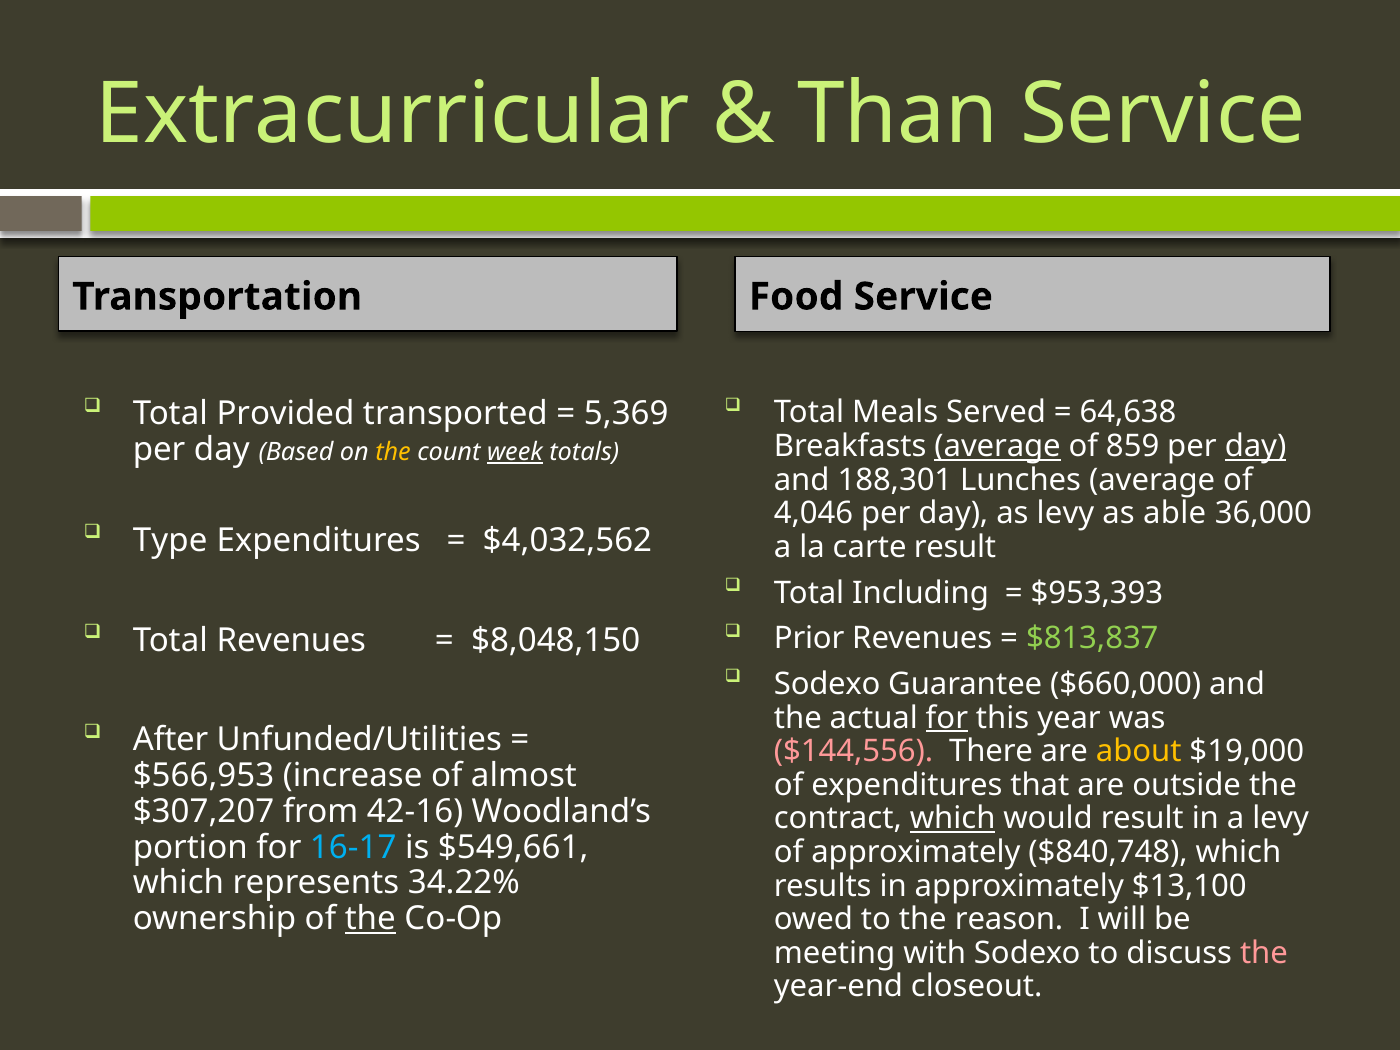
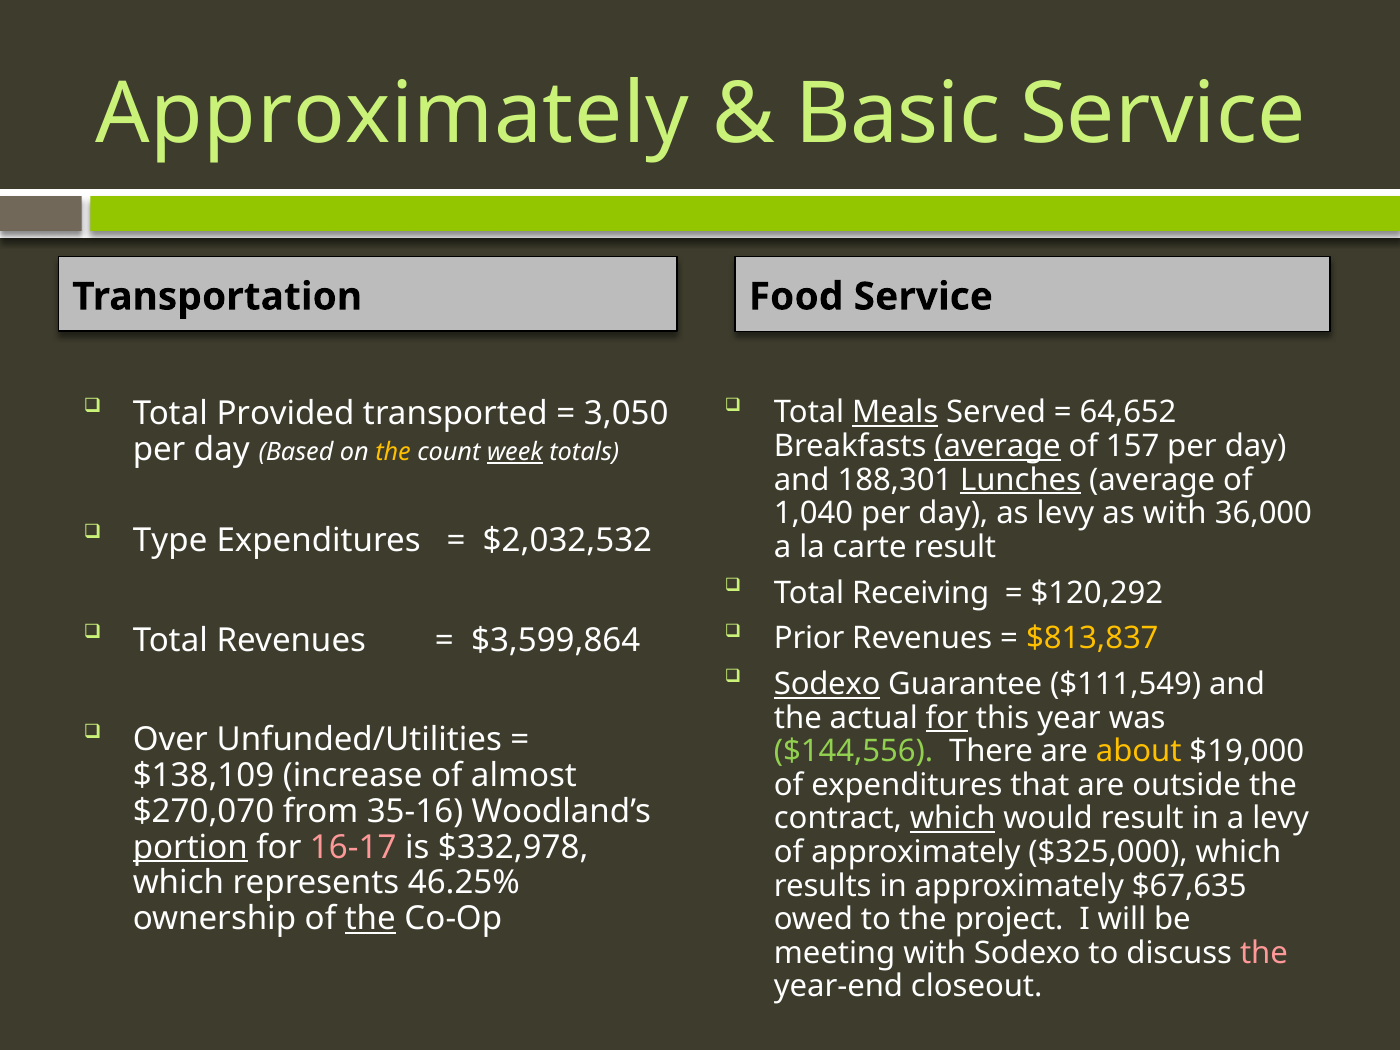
Extracurricular: Extracurricular -> Approximately (393, 114)
Than: Than -> Basic (898, 114)
Meals underline: none -> present (895, 413)
64,638: 64,638 -> 64,652 (1128, 413)
5,369: 5,369 -> 3,050 (626, 414)
859: 859 -> 157 (1133, 446)
day underline: present -> none (1256, 446)
Lunches underline: none -> present (1021, 480)
4,046: 4,046 -> 1,040 (814, 513)
as able: able -> with (1175, 513)
$4,032,562: $4,032,562 -> $2,032,532 (567, 540)
Including: Including -> Receiving (921, 593)
$953,393: $953,393 -> $120,292 (1097, 593)
$813,837 colour: light green -> yellow (1092, 639)
$8,048,150: $8,048,150 -> $3,599,864 (556, 640)
Sodexo underline: none -> present (827, 684)
$660,000: $660,000 -> $111,549 (1126, 684)
After: After -> Over (170, 740)
$144,556 colour: pink -> light green (854, 752)
$566,953: $566,953 -> $138,109 (204, 776)
$307,207: $307,207 -> $270,070 (204, 812)
42-16: 42-16 -> 35-16 (415, 812)
portion underline: none -> present (190, 847)
16-17 colour: light blue -> pink (353, 847)
$549,661: $549,661 -> $332,978 (513, 847)
$840,748: $840,748 -> $325,000 (1108, 852)
34.22%: 34.22% -> 46.25% (464, 883)
$13,100: $13,100 -> $67,635 (1189, 886)
reason: reason -> project (1009, 919)
